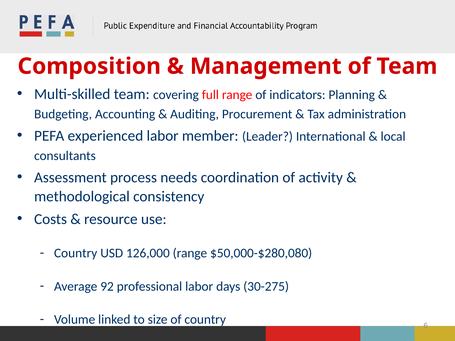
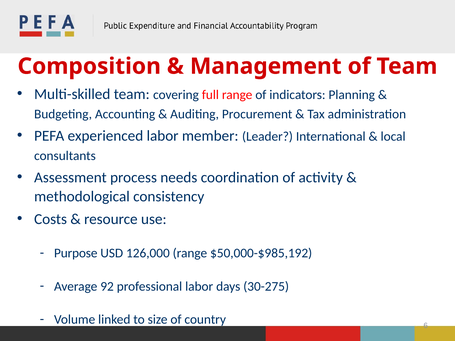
Country: Country -> Purpose (76, 253)
$50,000-$280,080: $50,000-$280,080 -> $50,000-$985,192 (261, 253)
